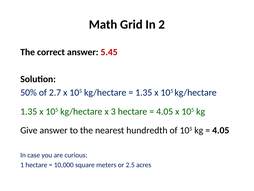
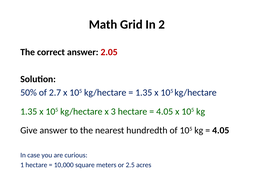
5.45: 5.45 -> 2.05 (109, 52)
